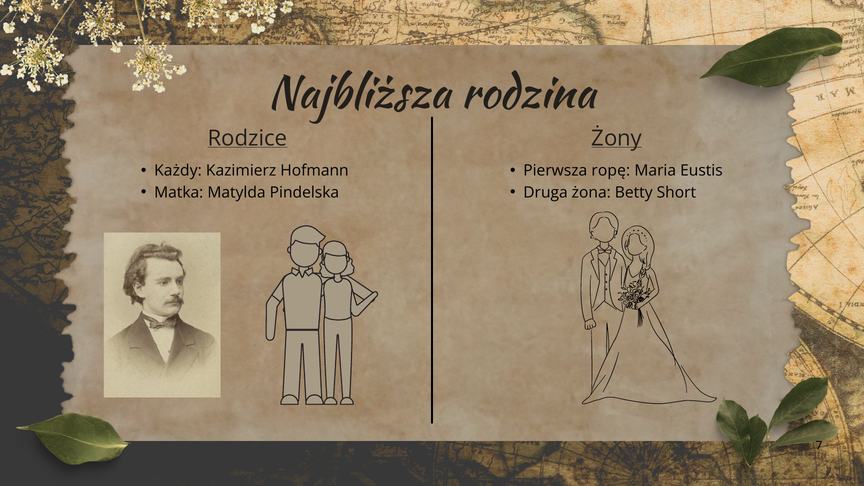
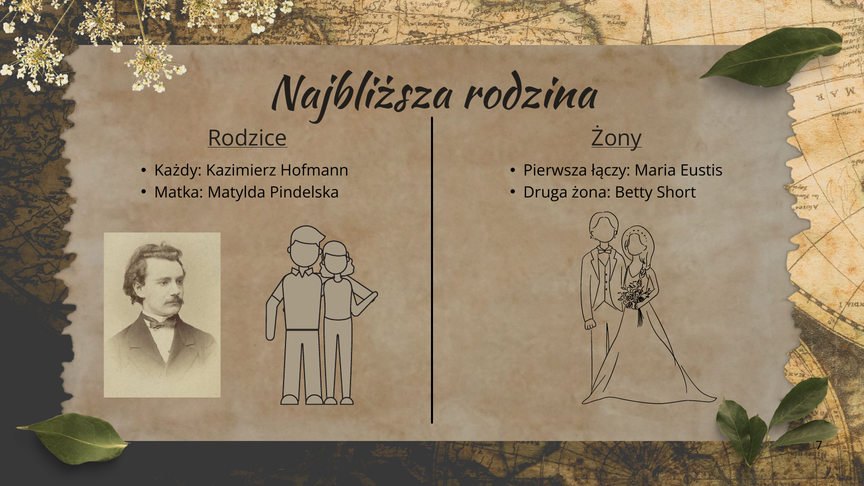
ropę: ropę -> łączy (611, 171)
